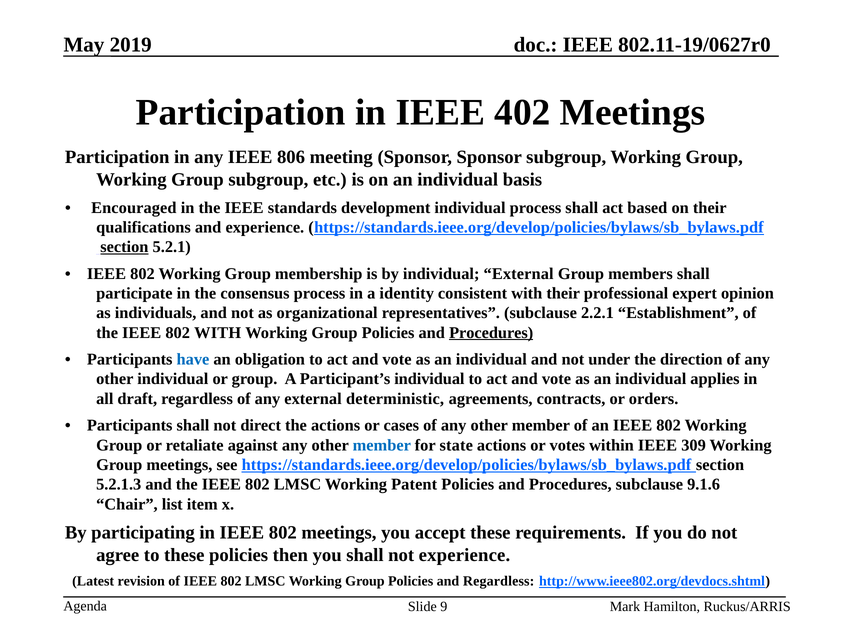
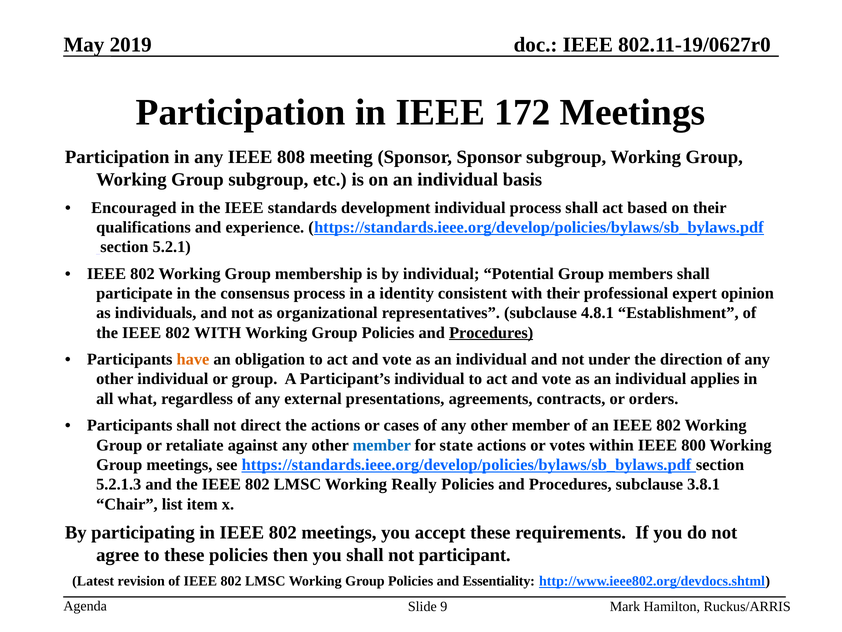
402: 402 -> 172 (522, 112)
806: 806 -> 808 (291, 157)
section underline: present -> none (124, 247)
individual External: External -> Potential (519, 273)
2.2.1: 2.2.1 -> 4.8.1 (597, 313)
have colour: blue -> orange (193, 359)
draft: draft -> what (137, 398)
deterministic: deterministic -> presentations (395, 398)
309: 309 -> 800 (694, 445)
Patent: Patent -> Really (414, 484)
9.1.6: 9.1.6 -> 3.8.1 (704, 484)
not experience: experience -> participant (465, 554)
and Regardless: Regardless -> Essentiality (499, 581)
